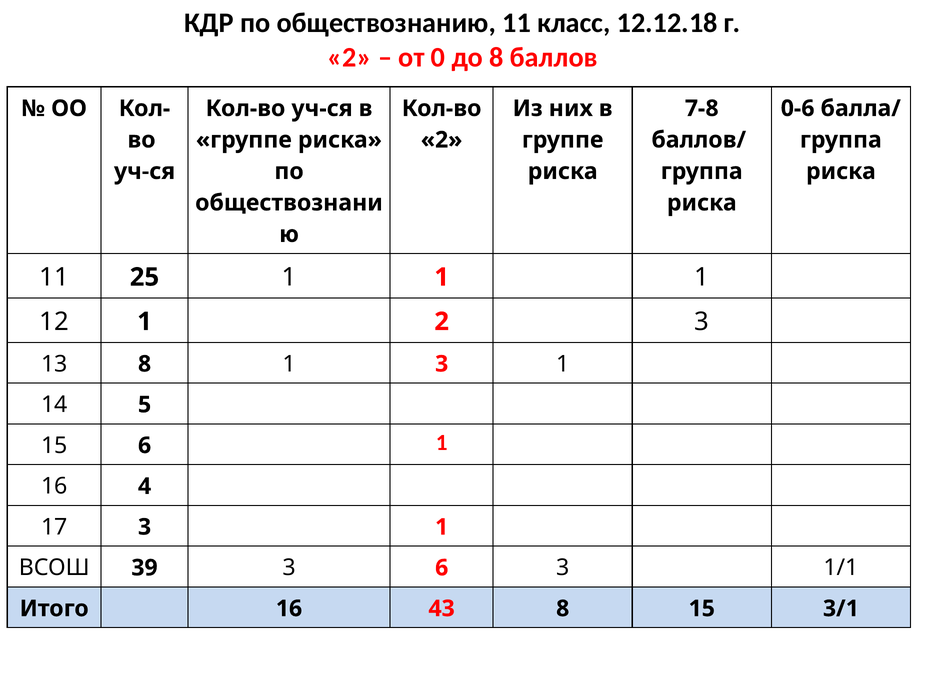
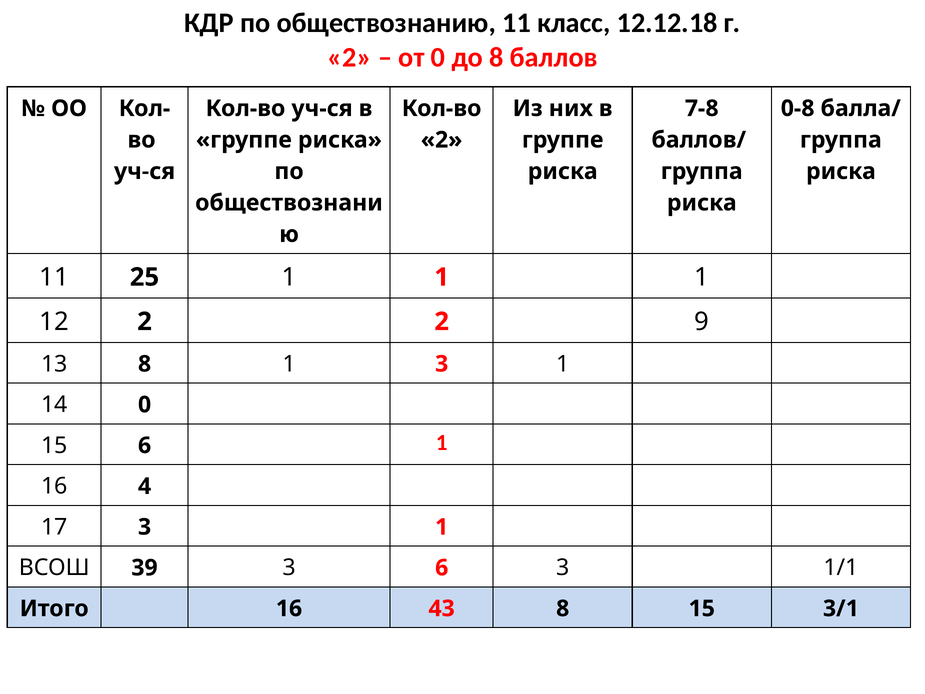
0-6: 0-6 -> 0-8 (798, 108)
12 1: 1 -> 2 (145, 321)
2 3: 3 -> 9 (702, 321)
14 5: 5 -> 0 (145, 405)
